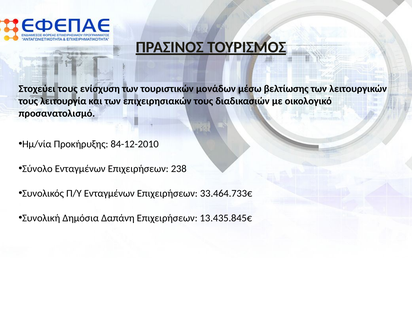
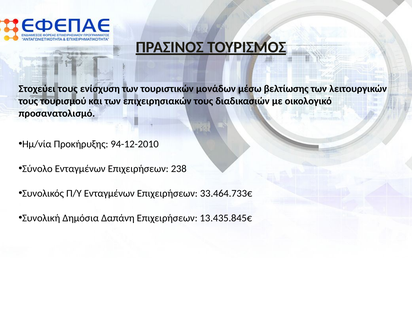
λειτουργία: λειτουργία -> τουρισμού (63, 101)
84-12-2010: 84-12-2010 -> 94-12-2010 (135, 144)
